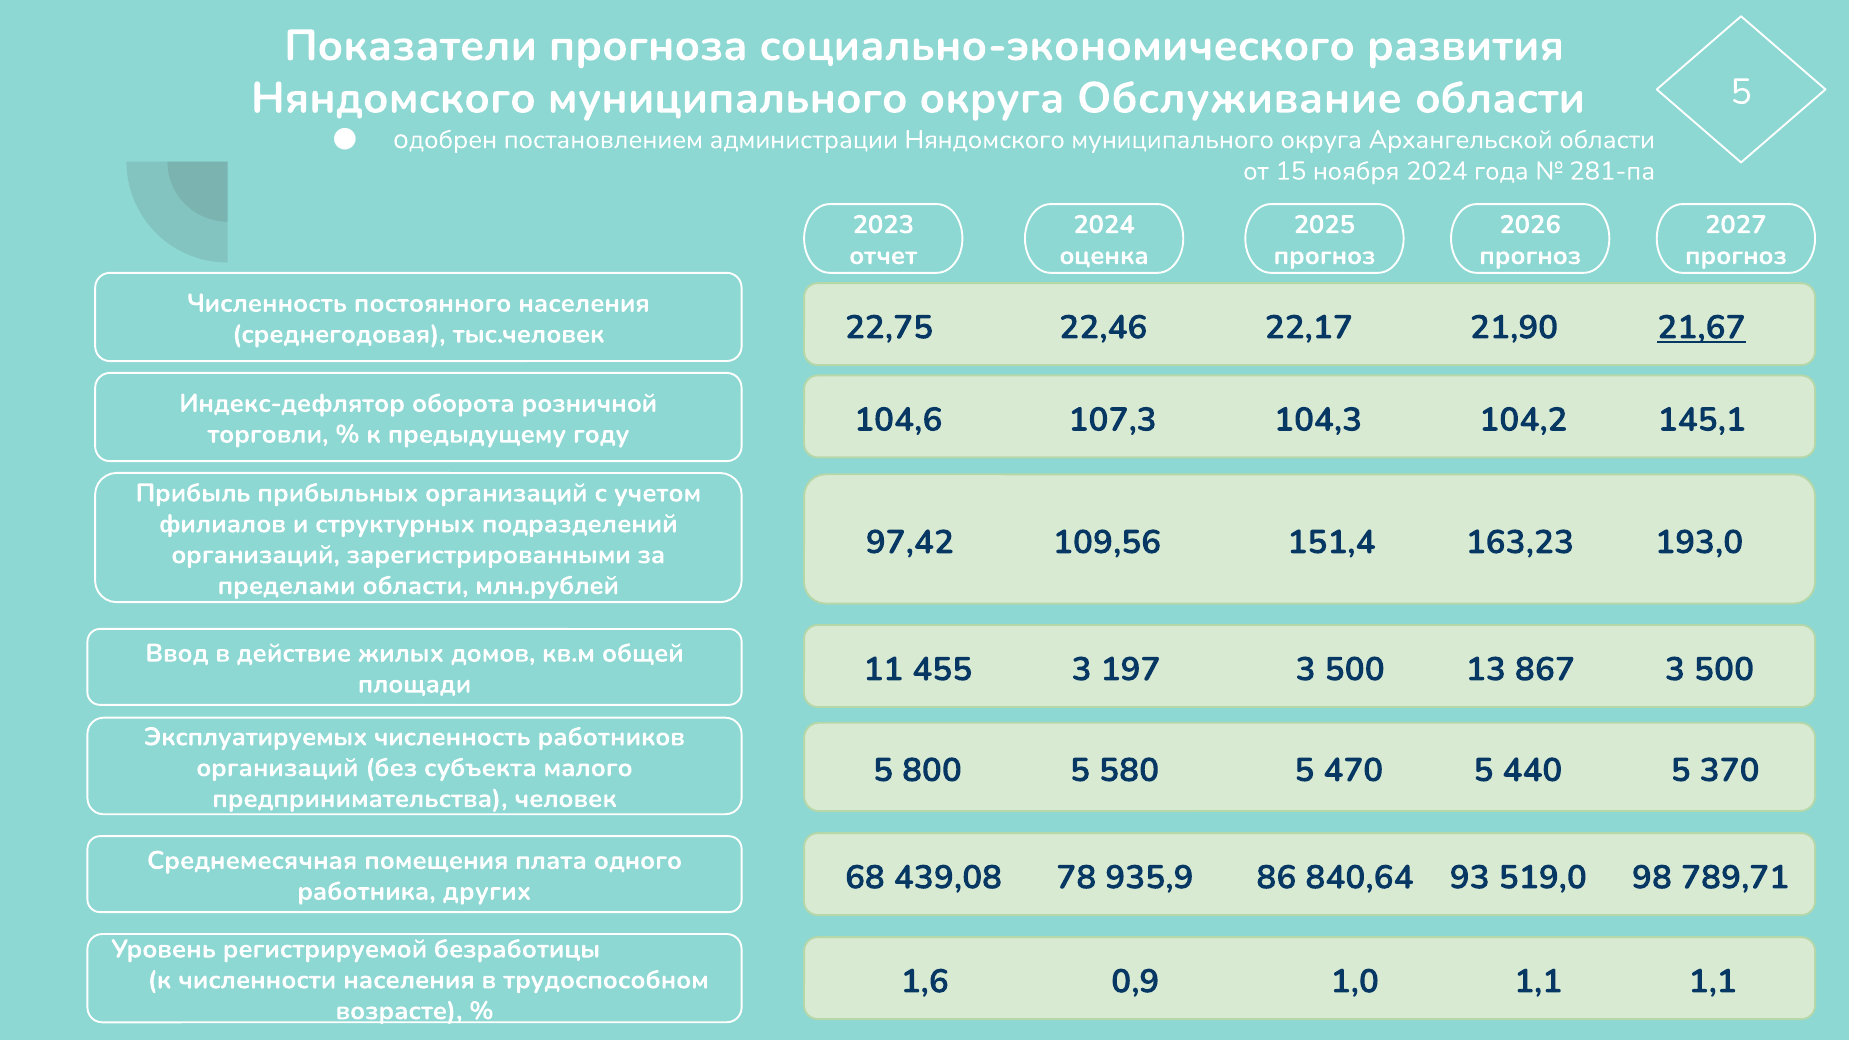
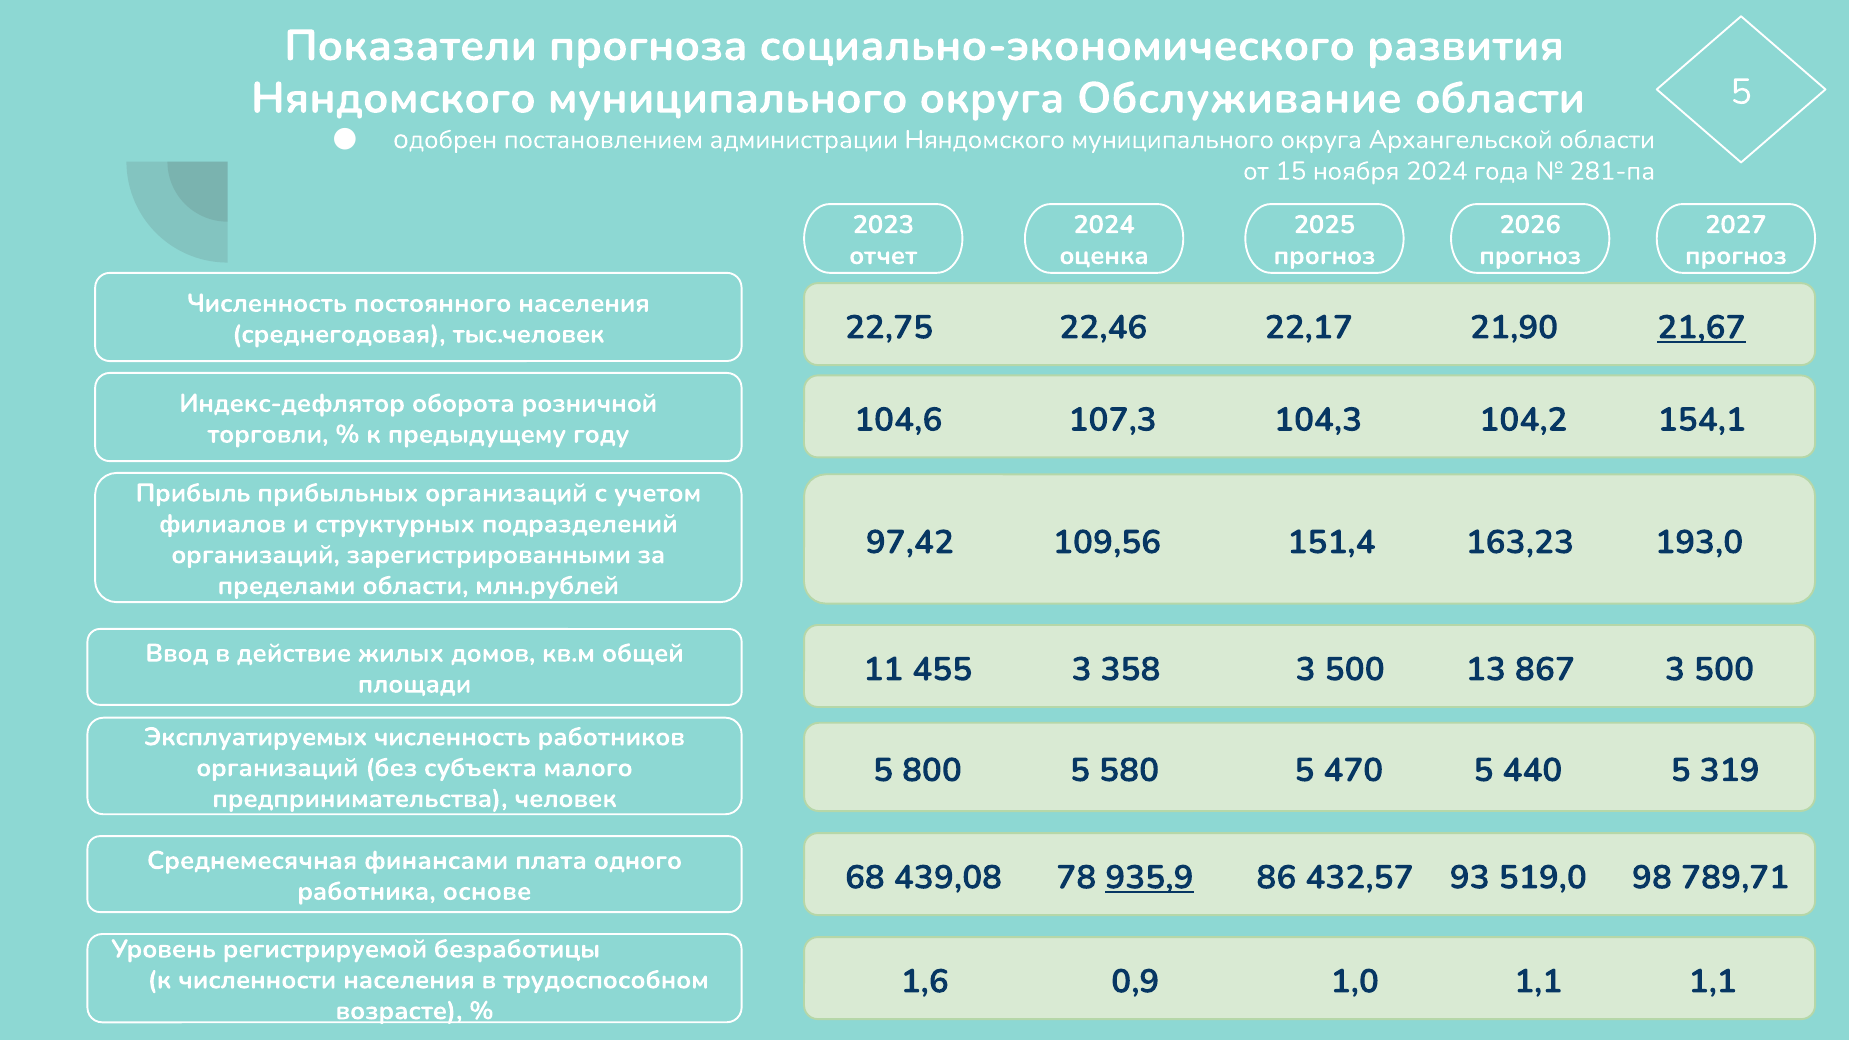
145,1: 145,1 -> 154,1 (1702, 420)
197: 197 -> 358 (1131, 669)
370: 370 -> 319 (1730, 770)
помещения: помещения -> финансами (436, 861)
935,9 underline: none -> present (1149, 878)
840,64: 840,64 -> 432,57 (1359, 878)
других: других -> основе (487, 891)
